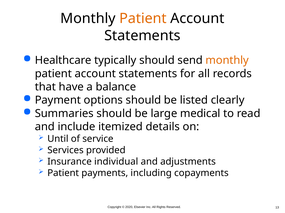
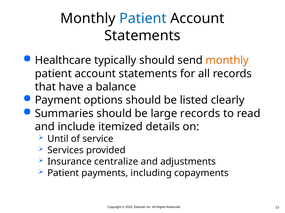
Patient colour: orange -> blue (143, 19)
large medical: medical -> records (200, 114)
individual: individual -> centralize (116, 162)
